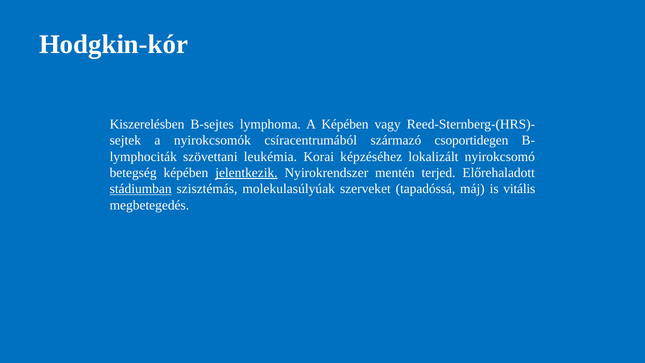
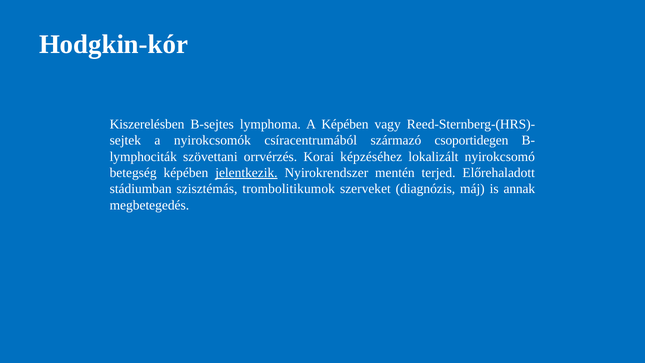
leukémia: leukémia -> orrvérzés (270, 157)
stádiumban underline: present -> none (141, 189)
molekulasúlyúak: molekulasúlyúak -> trombolitikumok (289, 189)
tapadóssá: tapadóssá -> diagnózis (425, 189)
vitális: vitális -> annak (519, 189)
